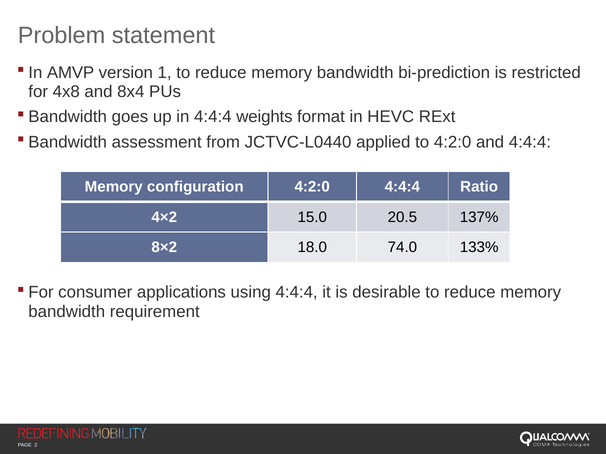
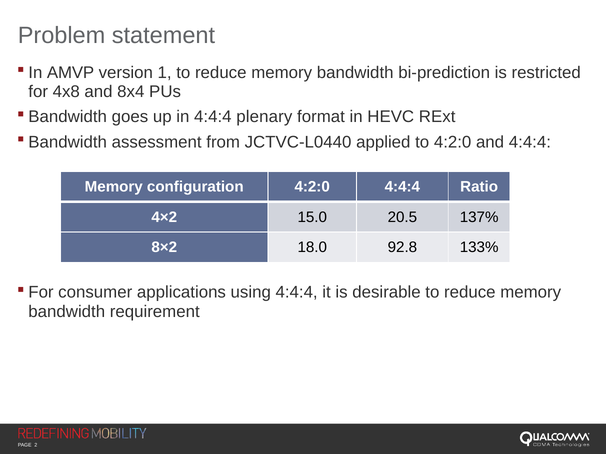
weights: weights -> plenary (264, 117)
74.0: 74.0 -> 92.8 (402, 248)
